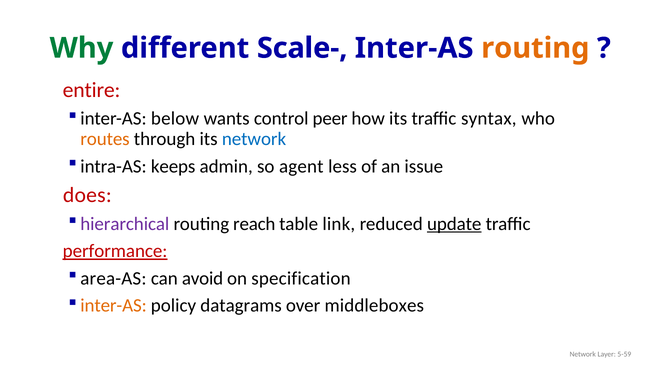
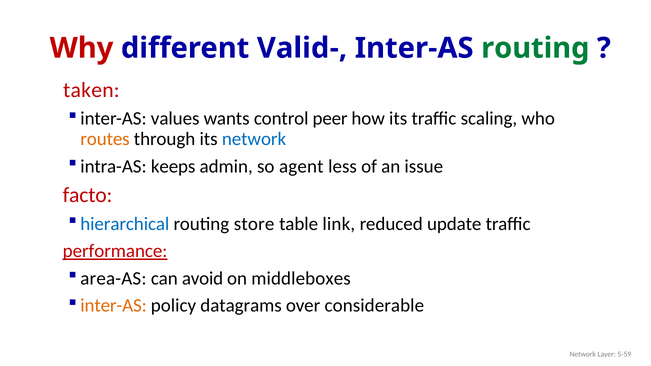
Why colour: green -> red (81, 48)
Scale-: Scale- -> Valid- (302, 48)
routing colour: orange -> green (535, 48)
entire: entire -> taken (91, 90)
below: below -> values (175, 119)
syntax: syntax -> scaling (489, 119)
does: does -> facto (88, 195)
hierarchical colour: purple -> blue (125, 224)
reach: reach -> store (254, 224)
update underline: present -> none (454, 224)
specification: specification -> middleboxes (301, 278)
middleboxes: middleboxes -> considerable (374, 306)
